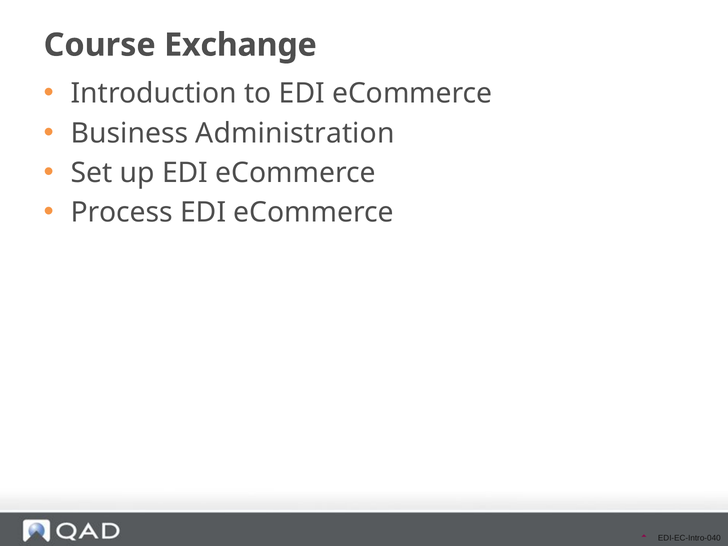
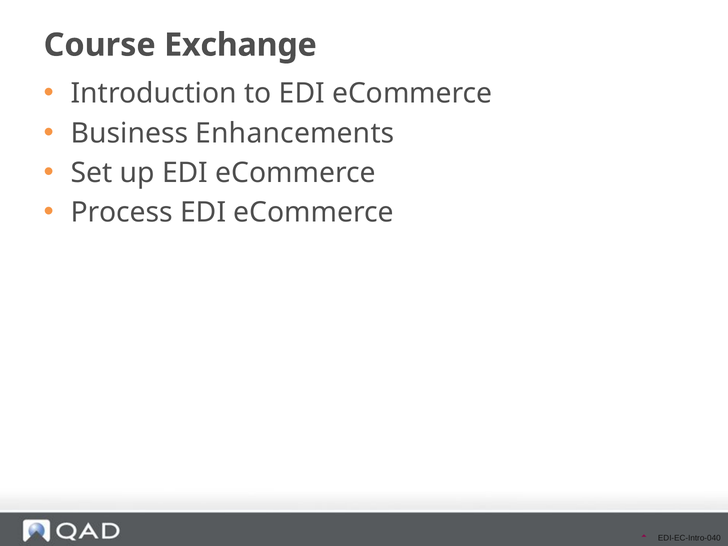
Administration: Administration -> Enhancements (295, 133)
